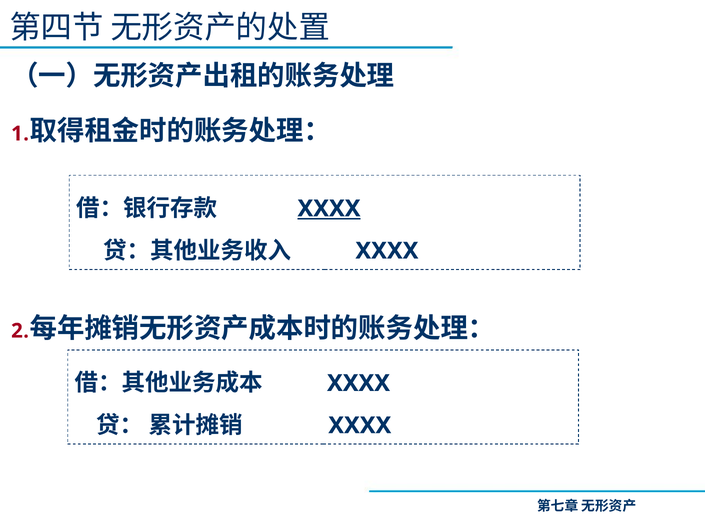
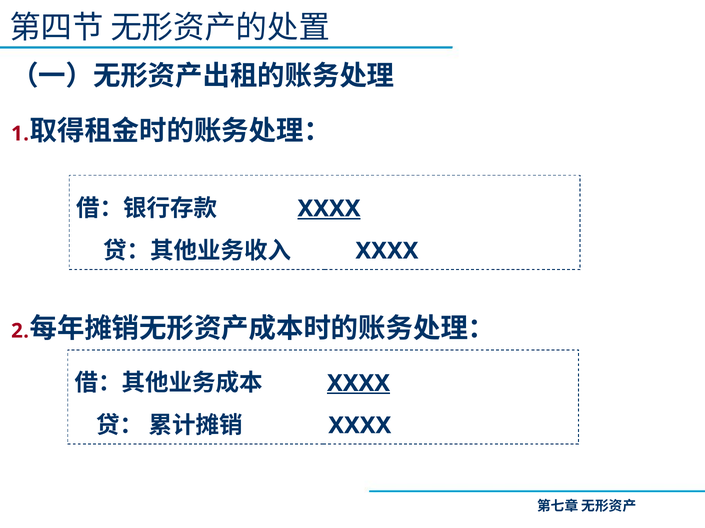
XXXX underline: none -> present (359, 384)
